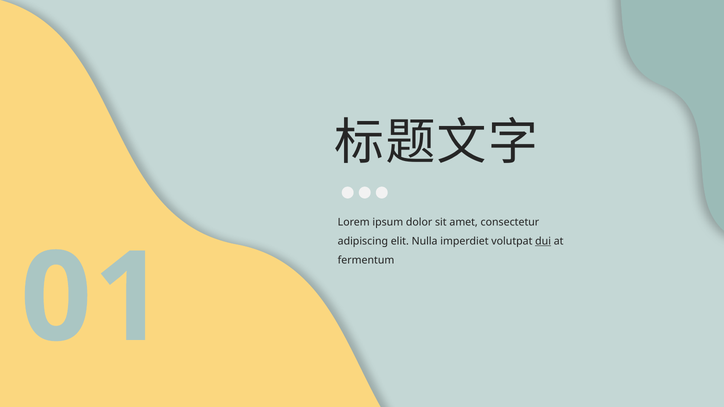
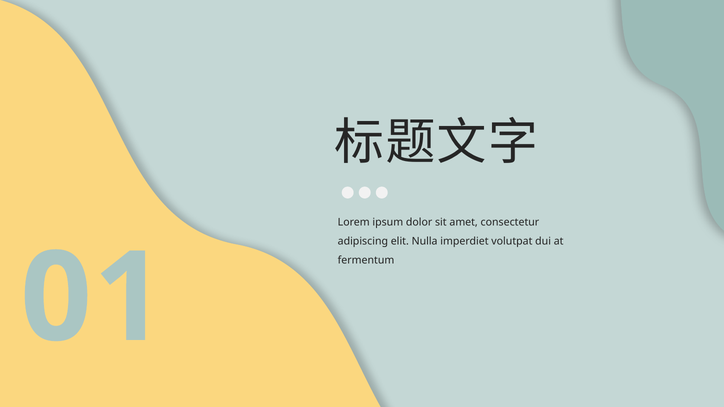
dui underline: present -> none (543, 241)
